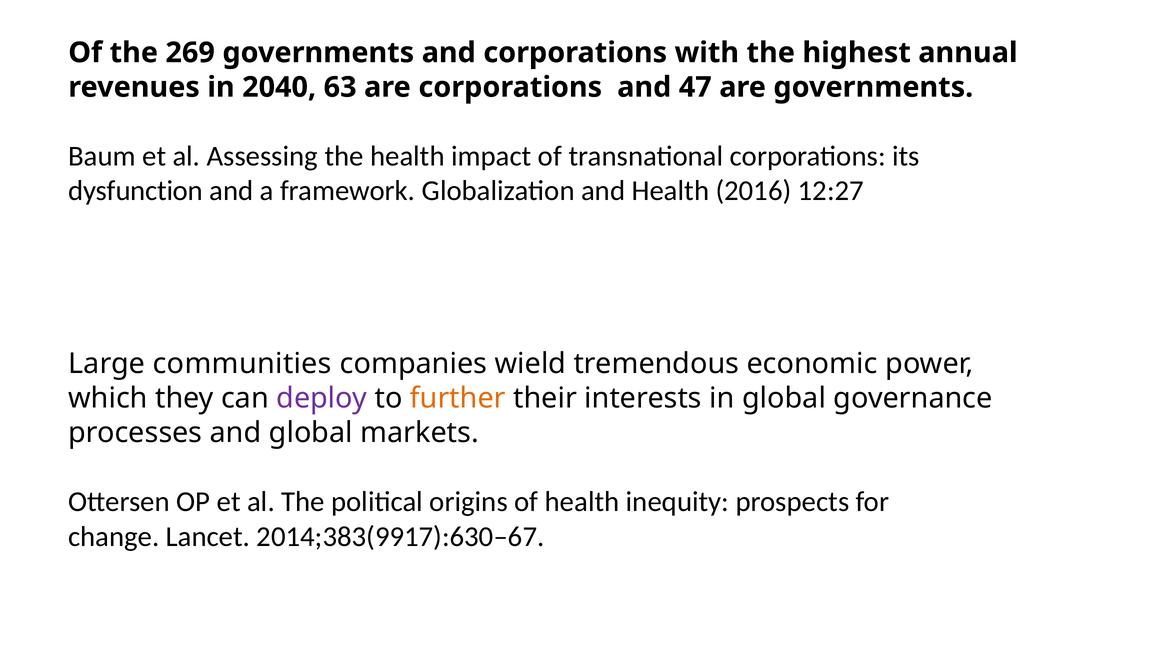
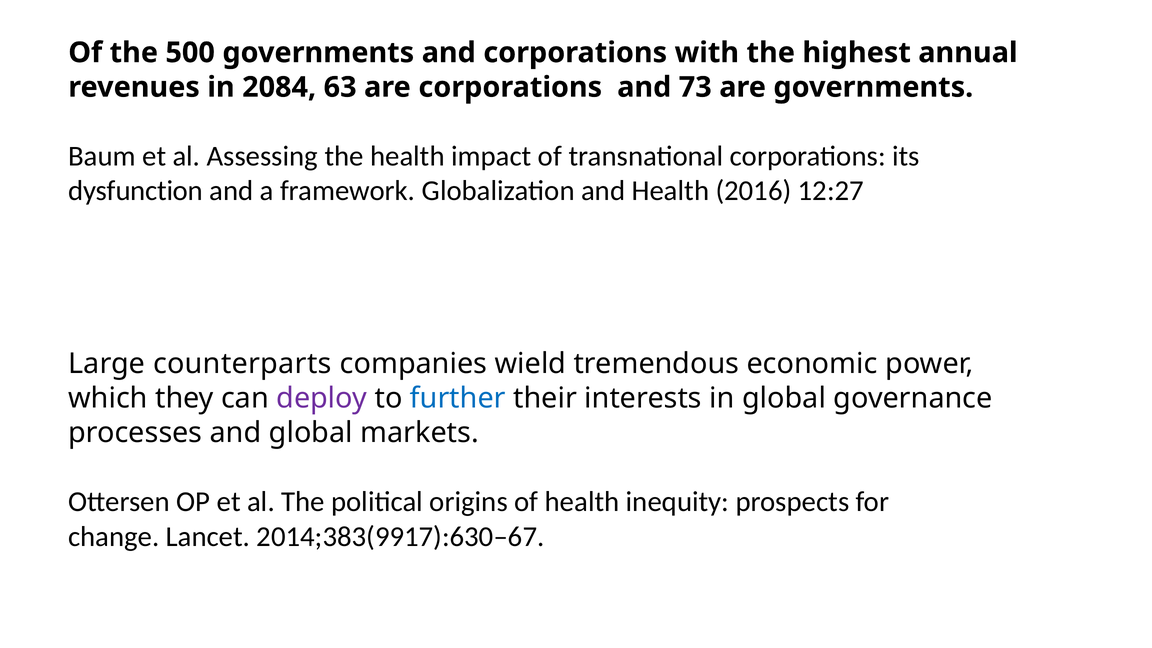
269: 269 -> 500 (190, 53)
2040: 2040 -> 2084 (279, 87)
47: 47 -> 73 (695, 87)
communities: communities -> counterparts (242, 364)
further colour: orange -> blue (458, 398)
